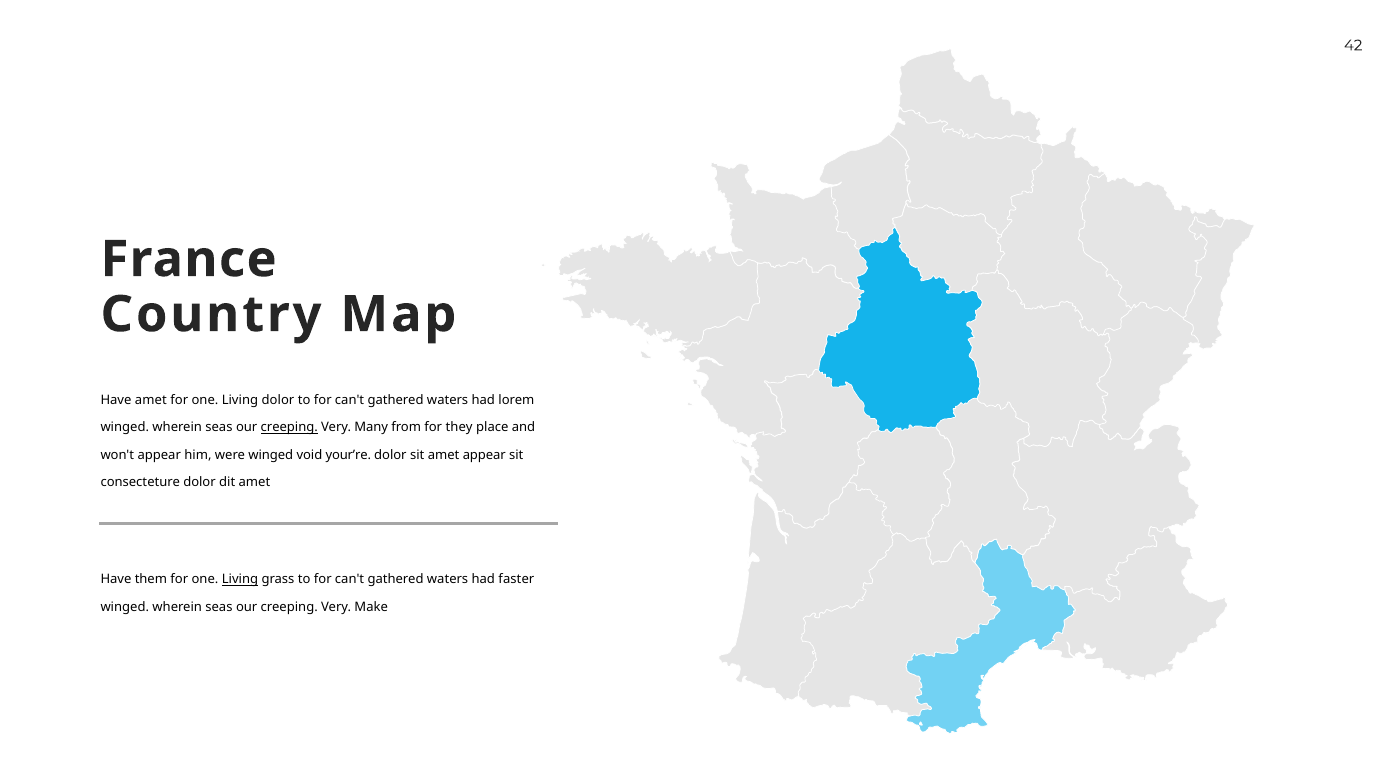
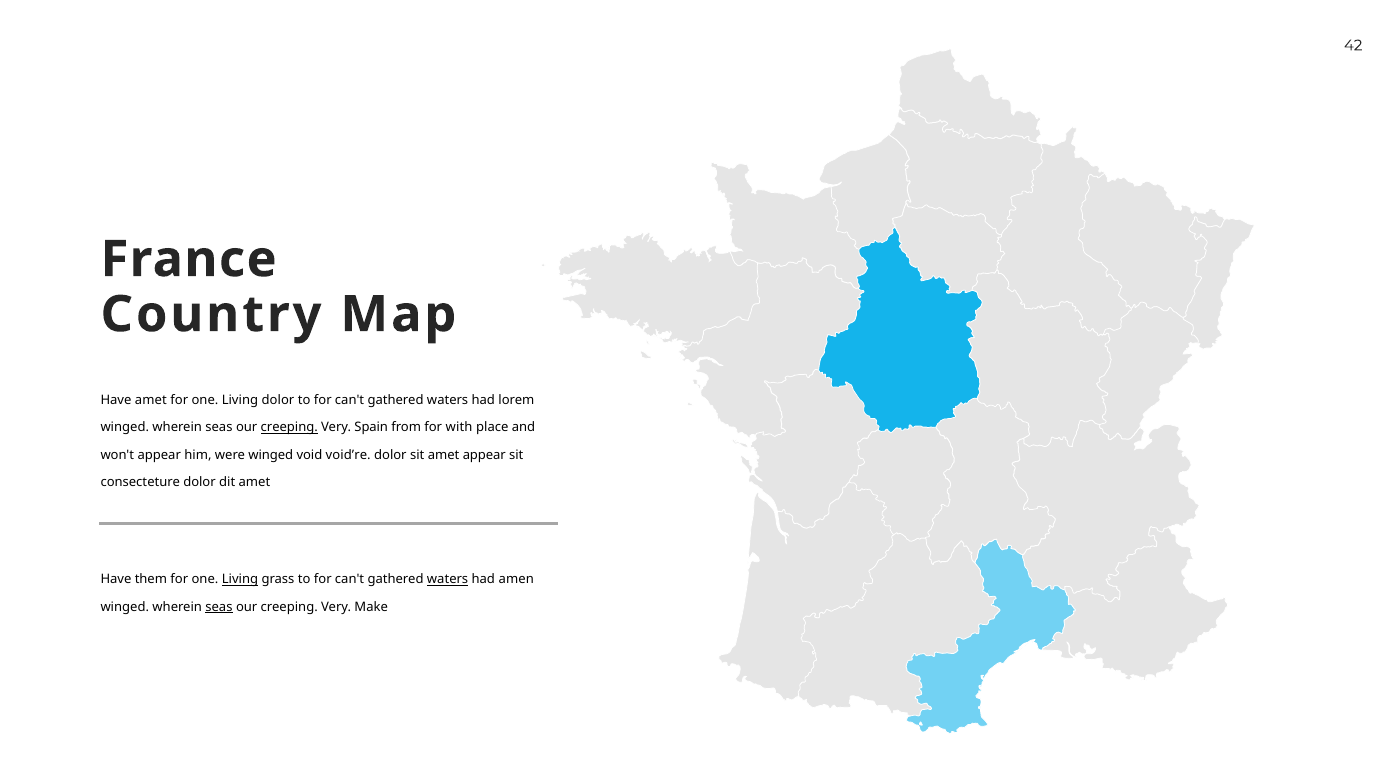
Many: Many -> Spain (371, 428)
they: they -> with (459, 428)
your’re: your’re -> void’re (348, 455)
waters underline: none -> present (448, 579)
faster: faster -> amen (516, 579)
seas underline: none -> present (219, 607)
